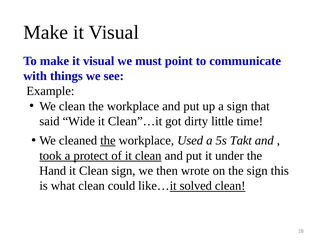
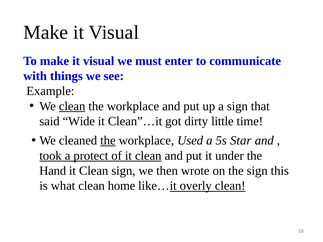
point: point -> enter (179, 61)
clean underline: none -> present (72, 106)
Takt: Takt -> Star (241, 141)
could: could -> home (122, 186)
solved: solved -> overly (196, 186)
